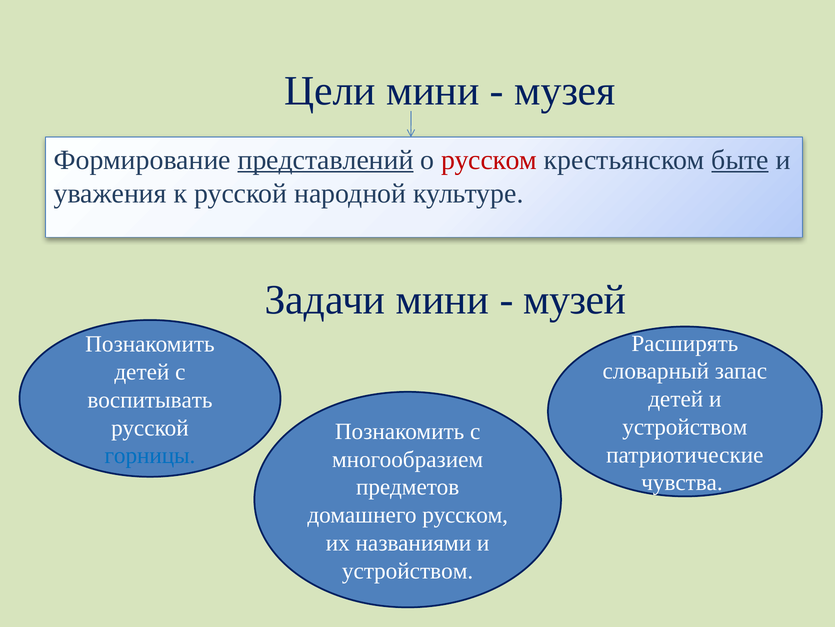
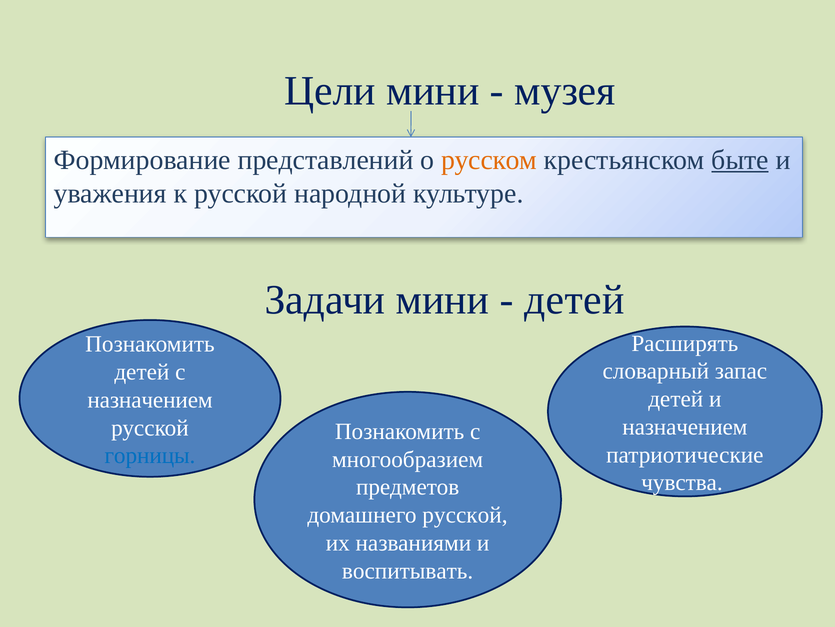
представлений underline: present -> none (326, 160)
русском colour: red -> orange (489, 160)
музей: музей -> детей (574, 300)
воспитывать: воспитывать -> назначением (150, 400)
устройством: устройством -> назначением (685, 427)
домашнего русском: русском -> русской (465, 515)
устройством: устройством -> воспитывать (408, 570)
